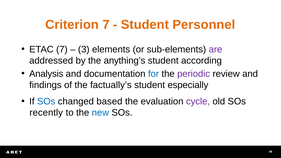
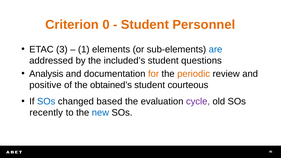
Criterion 7: 7 -> 0 (106, 25)
ETAC 7: 7 -> 3 (62, 49)
3: 3 -> 1 (84, 49)
are colour: purple -> blue (216, 49)
anything’s: anything’s -> included’s (125, 61)
according: according -> questions (201, 61)
for colour: blue -> orange (154, 74)
periodic colour: purple -> orange (194, 74)
findings: findings -> positive (45, 85)
factually’s: factually’s -> obtained’s (111, 85)
especially: especially -> courteous (188, 85)
